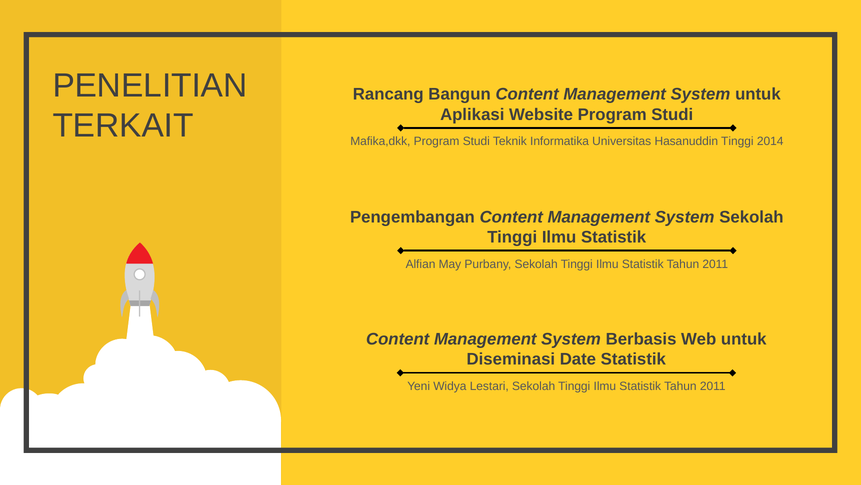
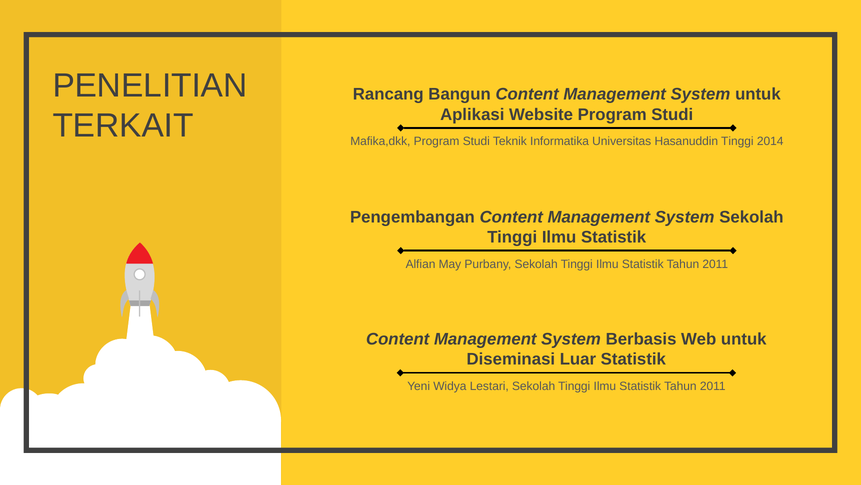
Date: Date -> Luar (578, 359)
